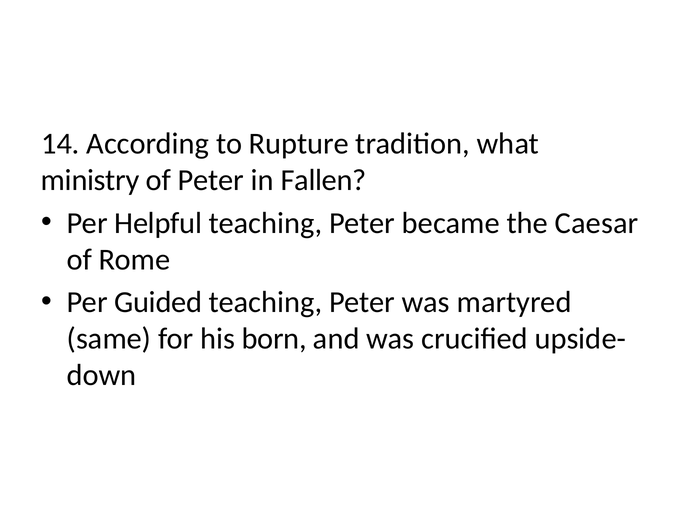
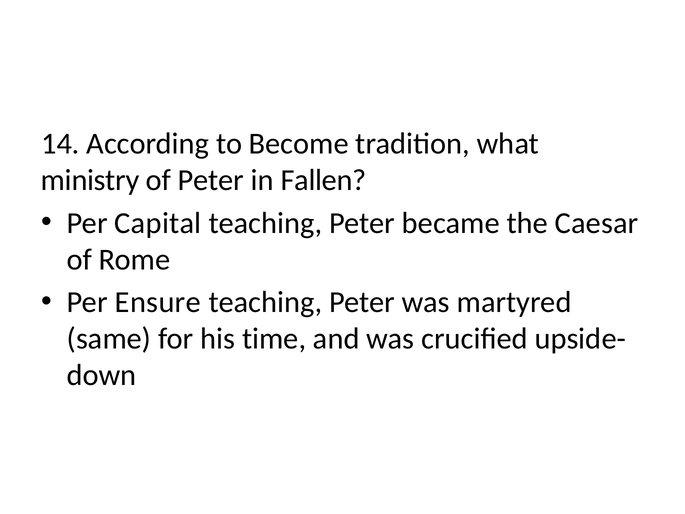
Rupture: Rupture -> Become (299, 144)
Helpful: Helpful -> Capital (158, 223)
Guided: Guided -> Ensure (158, 302)
born: born -> time (274, 339)
